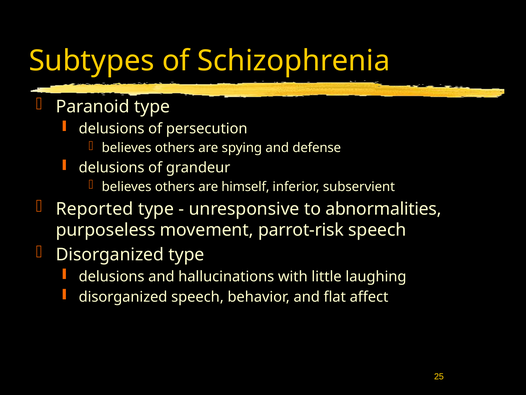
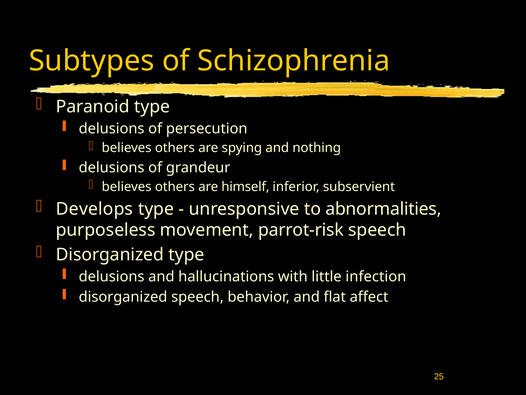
defense: defense -> nothing (317, 148)
Reported: Reported -> Develops (95, 209)
laughing: laughing -> infection (376, 276)
